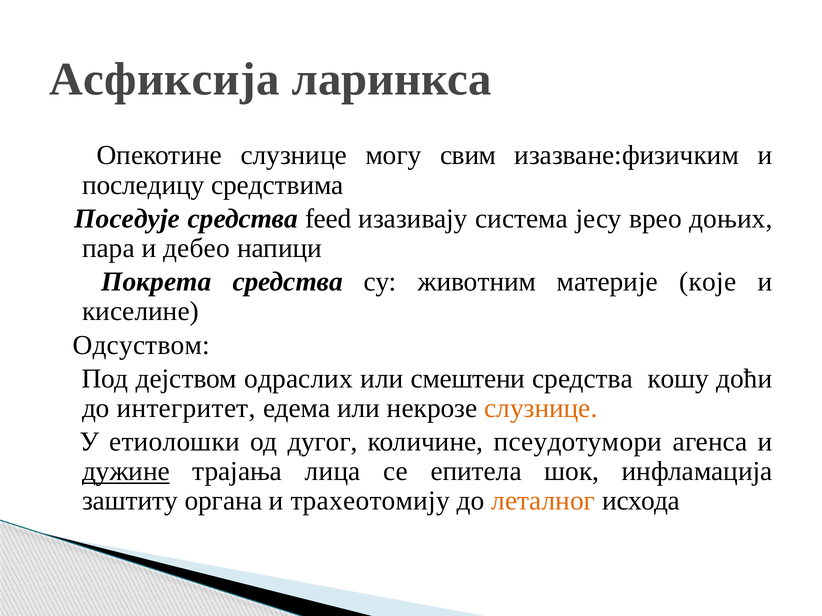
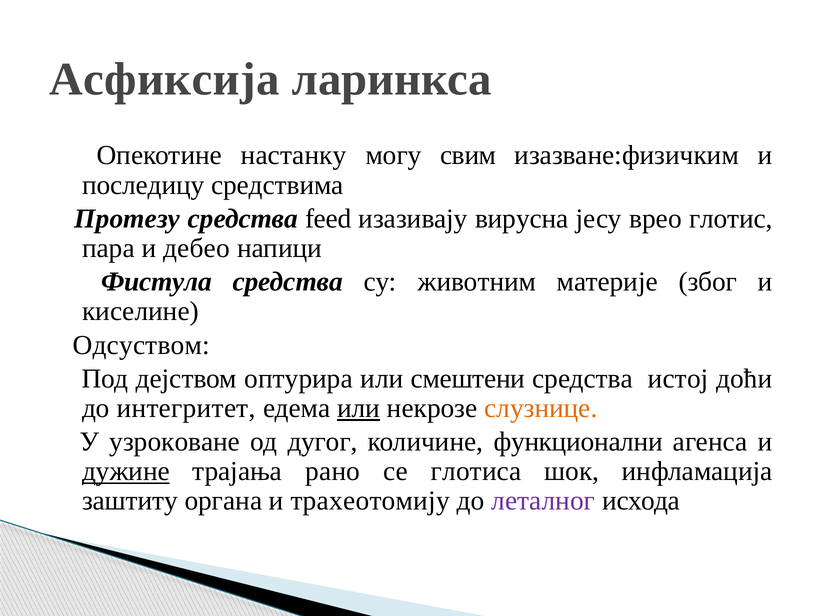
Опекотине слузнице: слузнице -> настанку (294, 156)
Поседује: Поседује -> Протезу (127, 219)
система: система -> вирусна (522, 219)
доњих: доњих -> глотис (731, 219)
Покрета: Покрета -> Фистула (157, 282)
које: које -> због (708, 282)
одраслих: одраслих -> оптурира (299, 379)
кошу: кошу -> истој (678, 379)
или underline: none -> present (359, 409)
етиолошки: етиолошки -> узроковане (175, 442)
псеудотумори: псеудотумори -> функционални (578, 442)
лица: лица -> рано (333, 472)
епитела: епитела -> глотиса (476, 472)
леталног colour: orange -> purple (543, 501)
